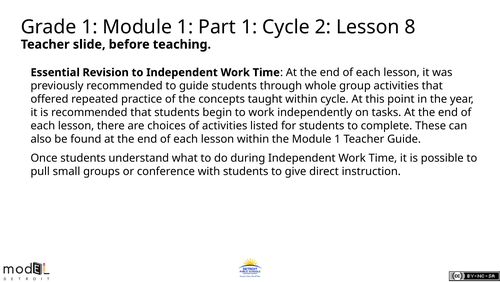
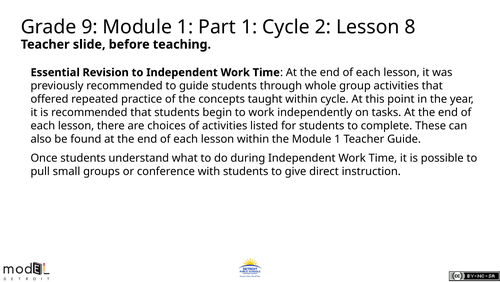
Grade 1: 1 -> 9 (90, 27)
